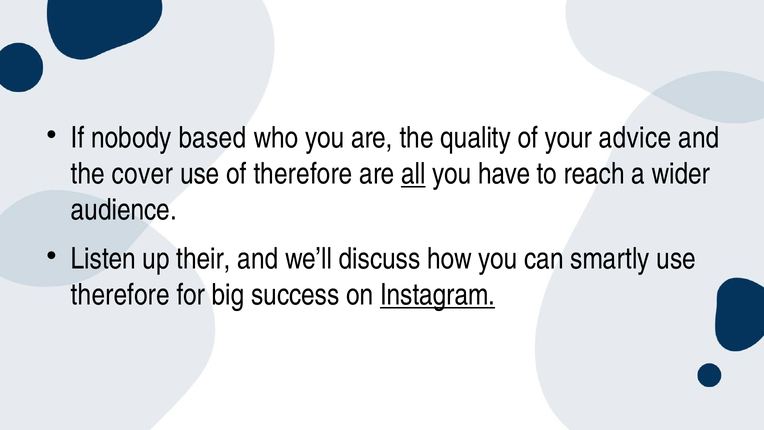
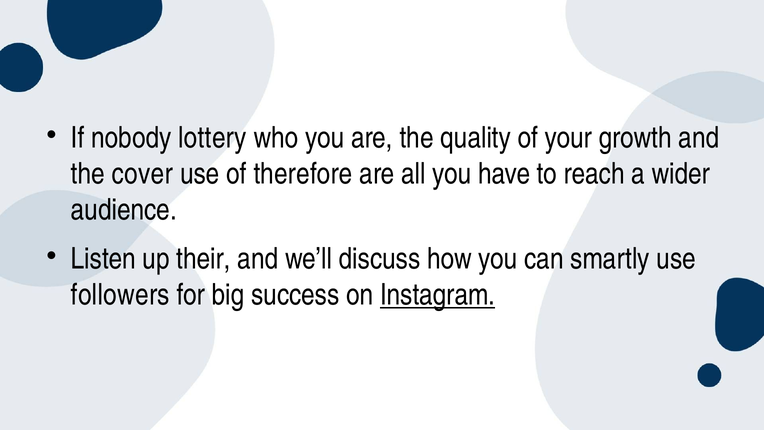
based: based -> lottery (212, 138)
advice: advice -> growth (635, 138)
all underline: present -> none (413, 174)
therefore: therefore -> followers (120, 295)
